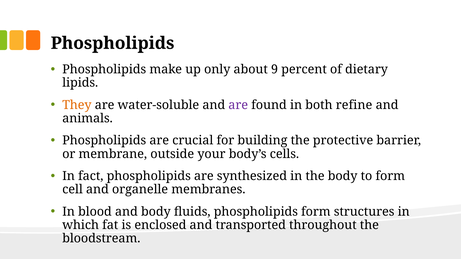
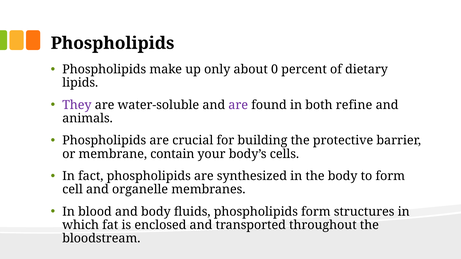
9: 9 -> 0 (275, 69)
They colour: orange -> purple (77, 105)
outside: outside -> contain (172, 154)
